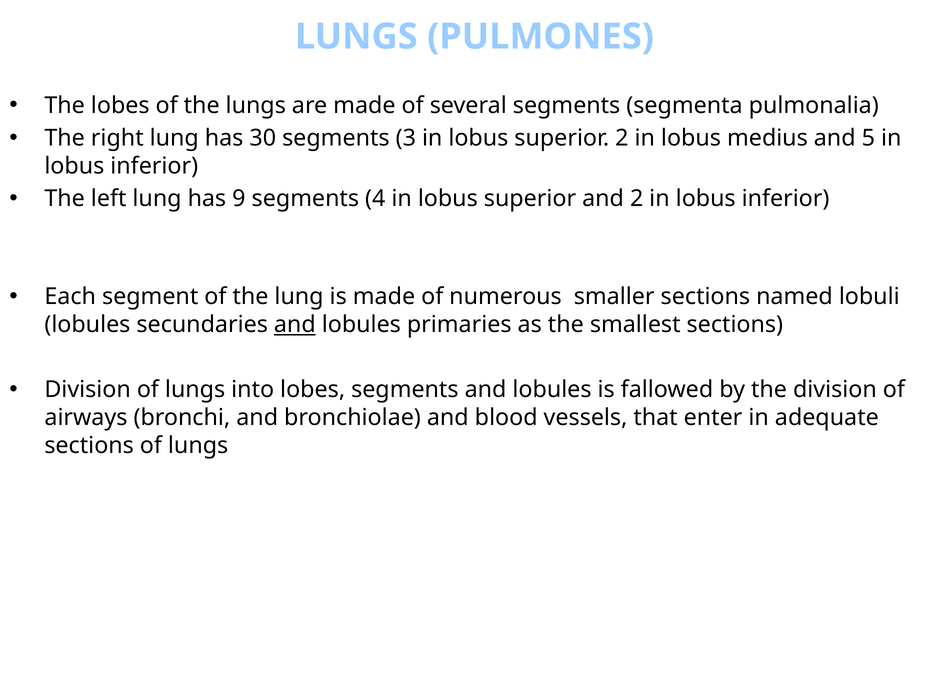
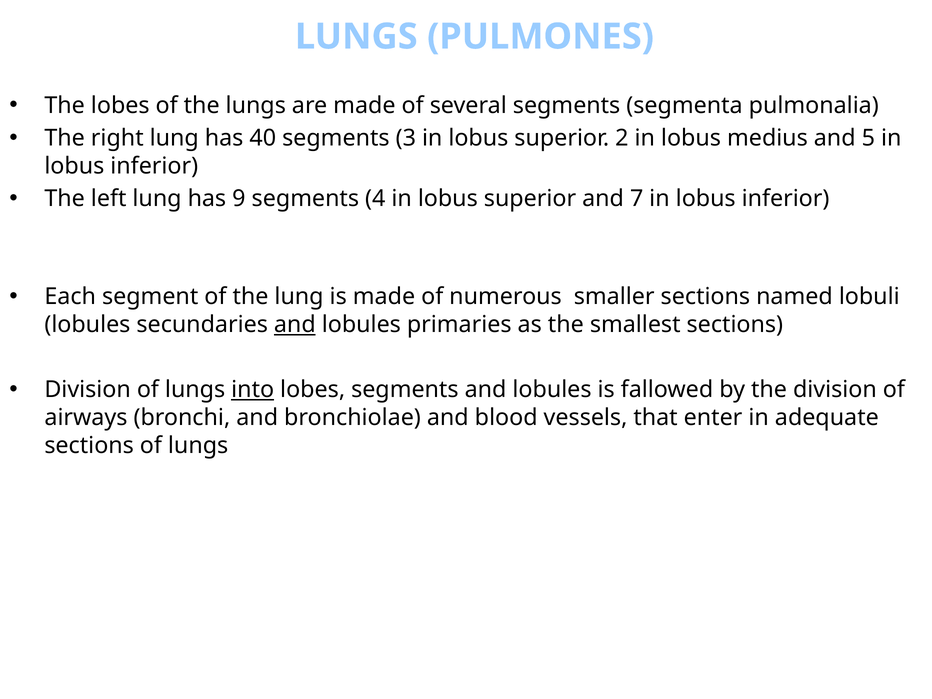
30: 30 -> 40 (263, 138)
and 2: 2 -> 7 (637, 199)
into underline: none -> present (253, 390)
